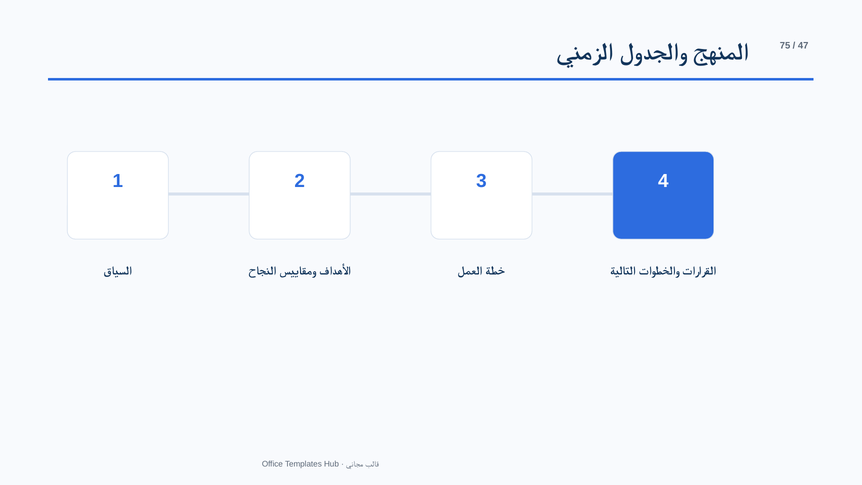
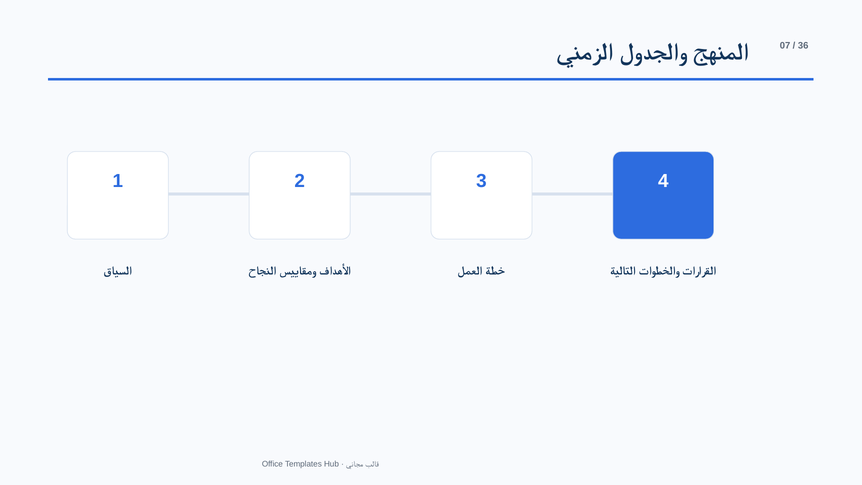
75: 75 -> 07 (785, 46)
47: 47 -> 36 (803, 46)
